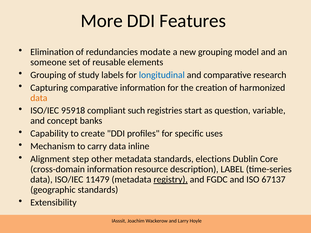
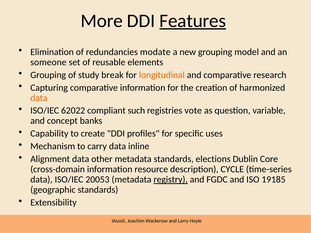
Features underline: none -> present (193, 21)
labels: labels -> break (112, 75)
longitudinal colour: blue -> orange (162, 75)
95918: 95918 -> 62022 (73, 111)
start: start -> vote (193, 111)
Alignment step: step -> data (81, 159)
LABEL: LABEL -> CYCLE (232, 169)
11479: 11479 -> 20053 (97, 180)
67137: 67137 -> 19185 (274, 180)
